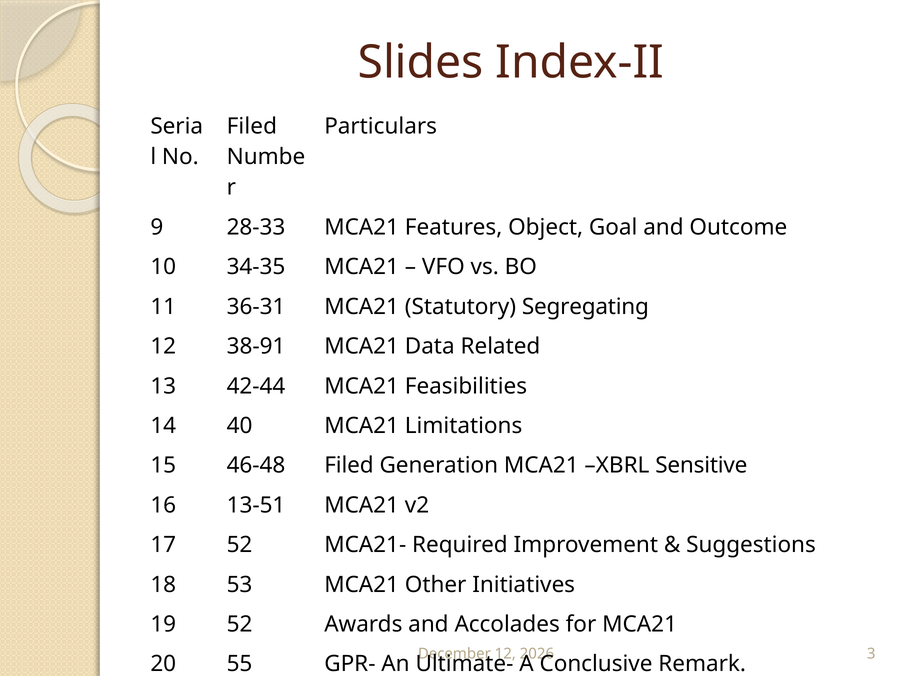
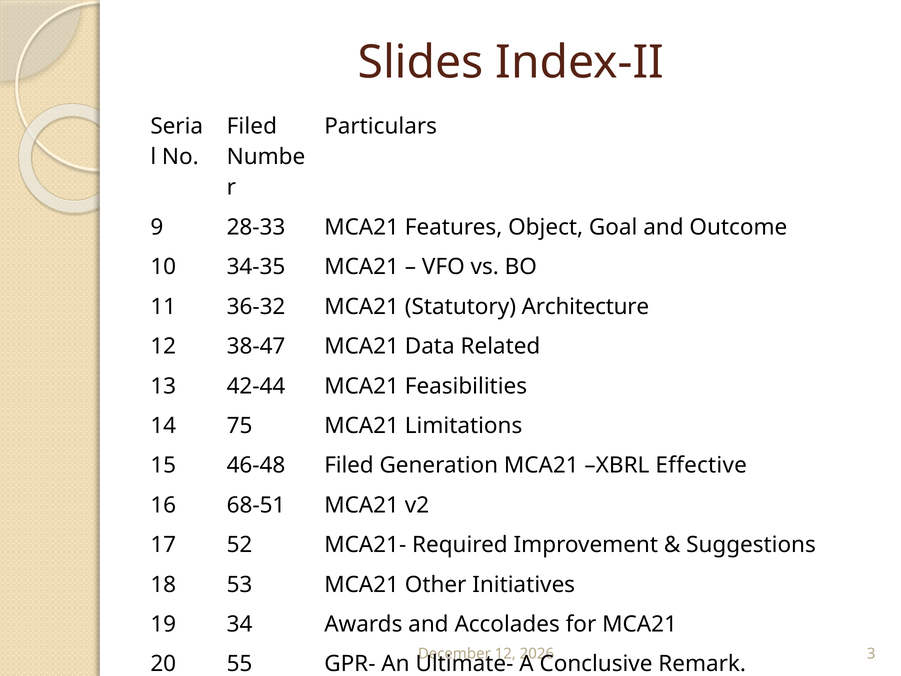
36-31: 36-31 -> 36-32 (256, 307)
Segregating: Segregating -> Architecture (585, 307)
38-91: 38-91 -> 38-47 (256, 346)
40: 40 -> 75 (240, 426)
Sensitive: Sensitive -> Effective (701, 465)
13-51: 13-51 -> 68-51 (256, 505)
19 52: 52 -> 34 (240, 624)
